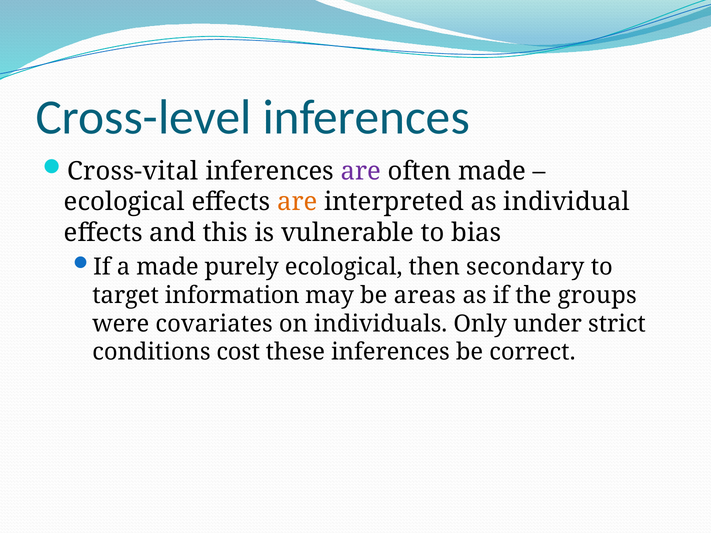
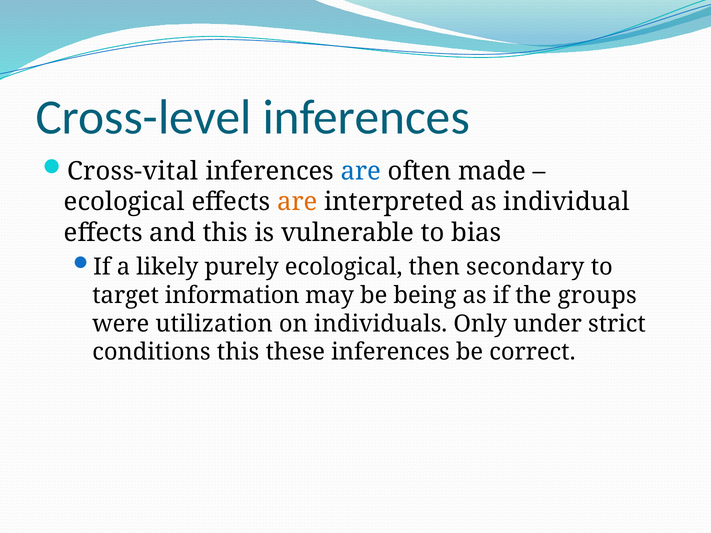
are colour: purple -> blue (361, 171)
a made: made -> likely (167, 267)
areas: areas -> being (425, 295)
covariates: covariates -> utilization (214, 324)
conditions cost: cost -> this (238, 352)
